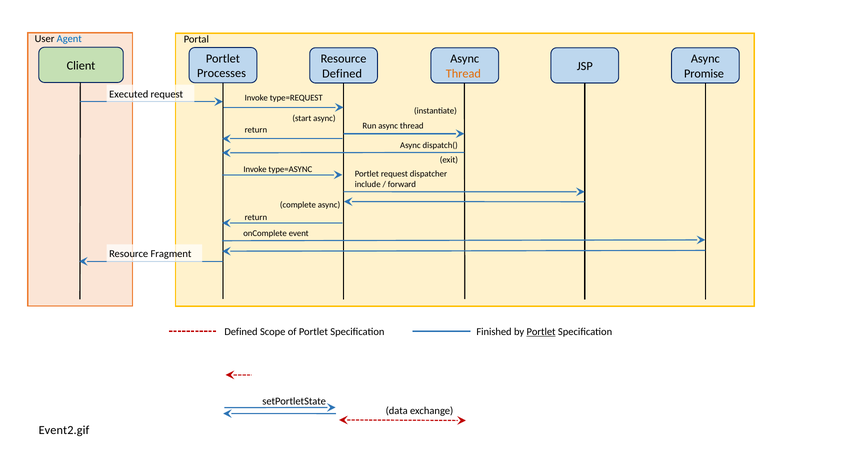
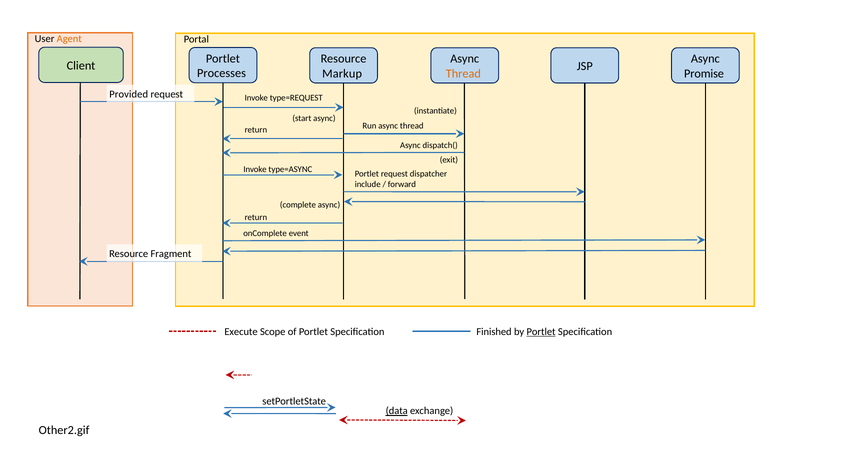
Agent colour: blue -> orange (69, 39)
Defined: Defined -> Markup (342, 74)
Executed: Executed -> Provided (129, 94)
Defined: Defined -> Execute (241, 332)
data underline: none -> present (397, 412)
Event2.gif: Event2.gif -> Other2.gif (64, 431)
